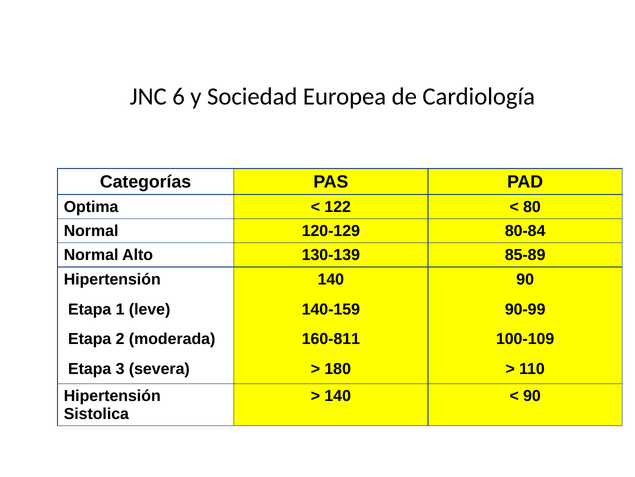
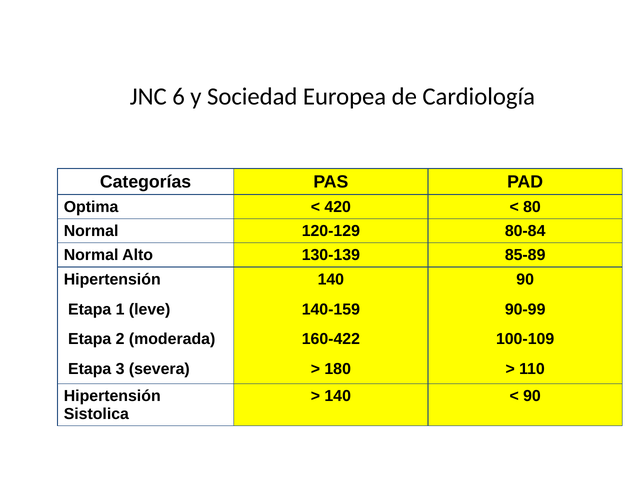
122: 122 -> 420 (338, 207)
160-811: 160-811 -> 160-422 (331, 339)
